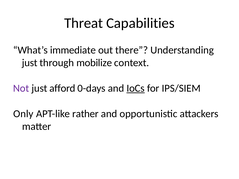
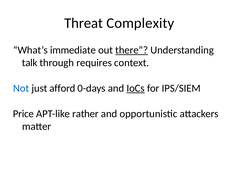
Capabilities: Capabilities -> Complexity (140, 23)
there underline: none -> present (132, 50)
just: just -> talk (30, 63)
mobilize: mobilize -> requires (94, 63)
Not colour: purple -> blue (21, 88)
Only: Only -> Price (23, 114)
